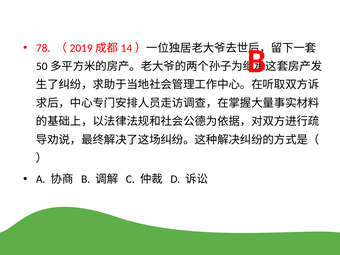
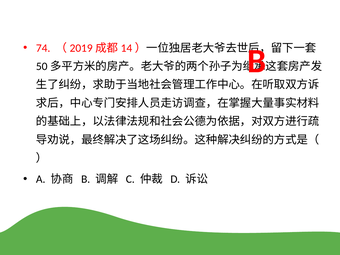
78: 78 -> 74 (43, 48)
